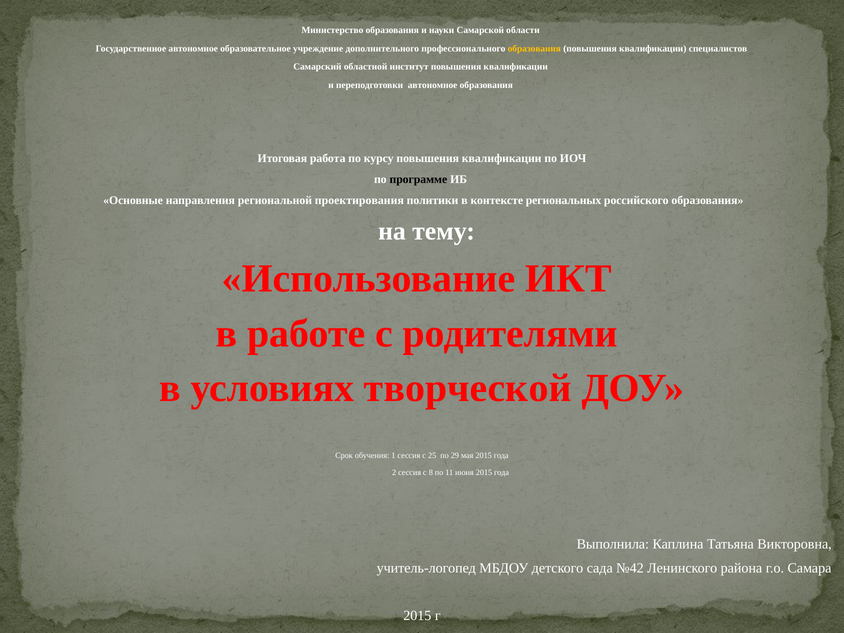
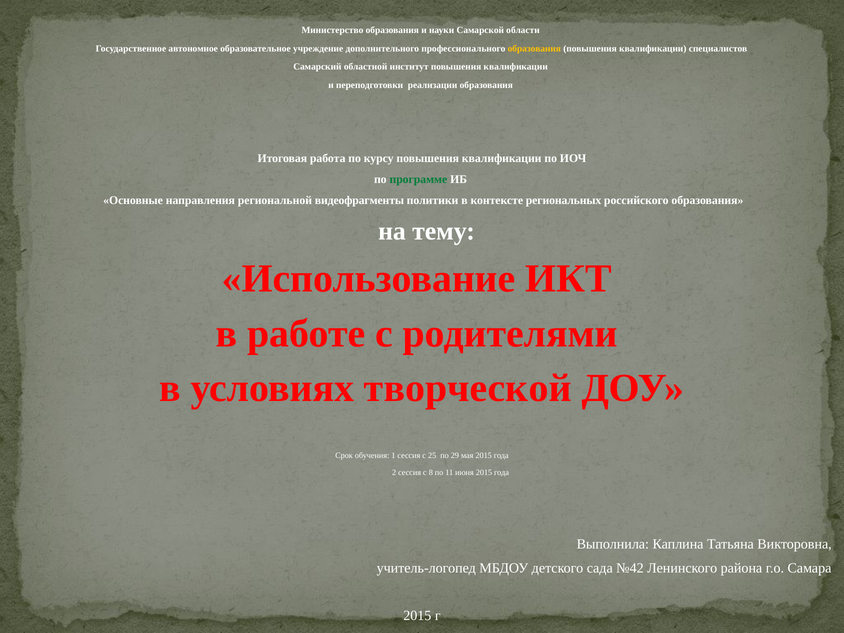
переподготовки автономное: автономное -> реализации (433, 85)
программе colour: black -> green (418, 179)
проектирования: проектирования -> видеофрагменты (359, 201)
